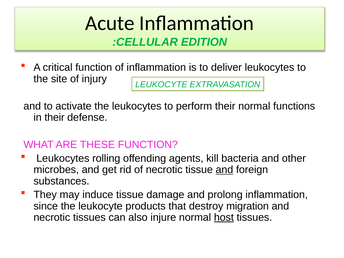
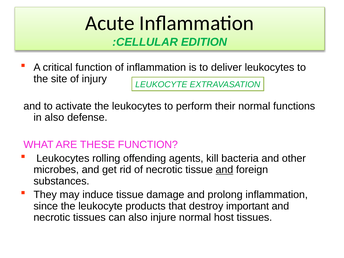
in their: their -> also (54, 117)
migration: migration -> important (248, 206)
host underline: present -> none (224, 217)
